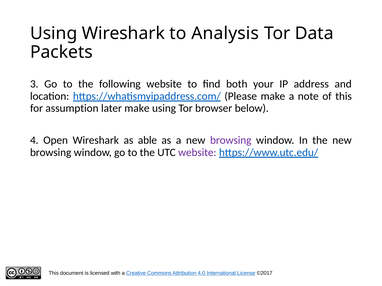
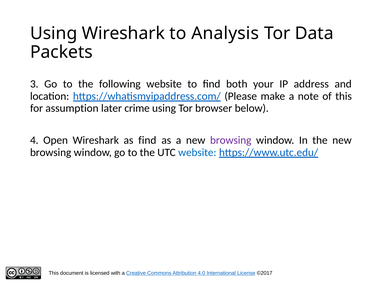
later make: make -> crime (137, 108)
as able: able -> find (147, 140)
website colour: purple -> blue (197, 153)
